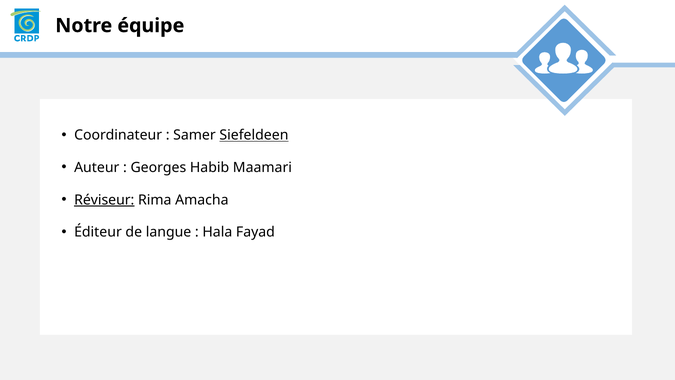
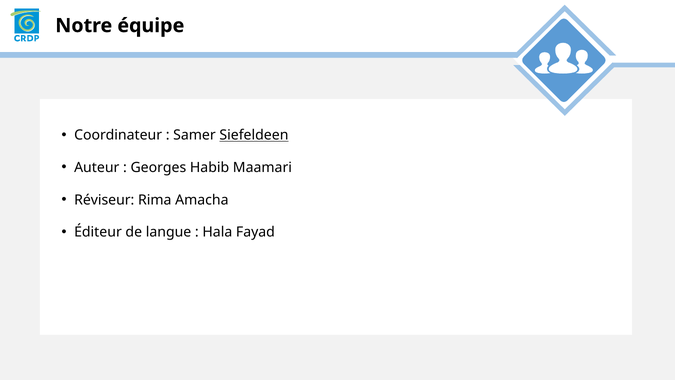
Réviseur underline: present -> none (104, 200)
